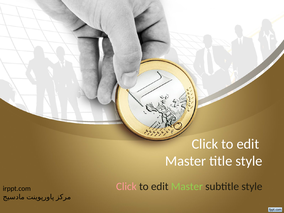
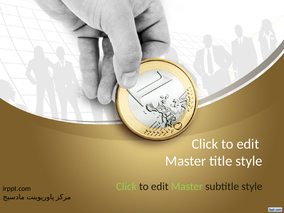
Click colour: pink -> light green (126, 186)
